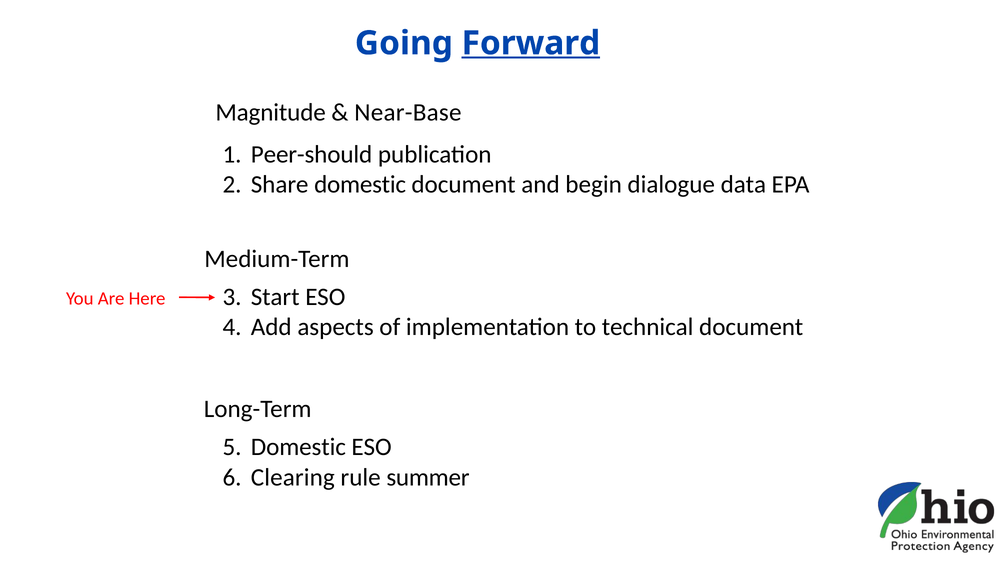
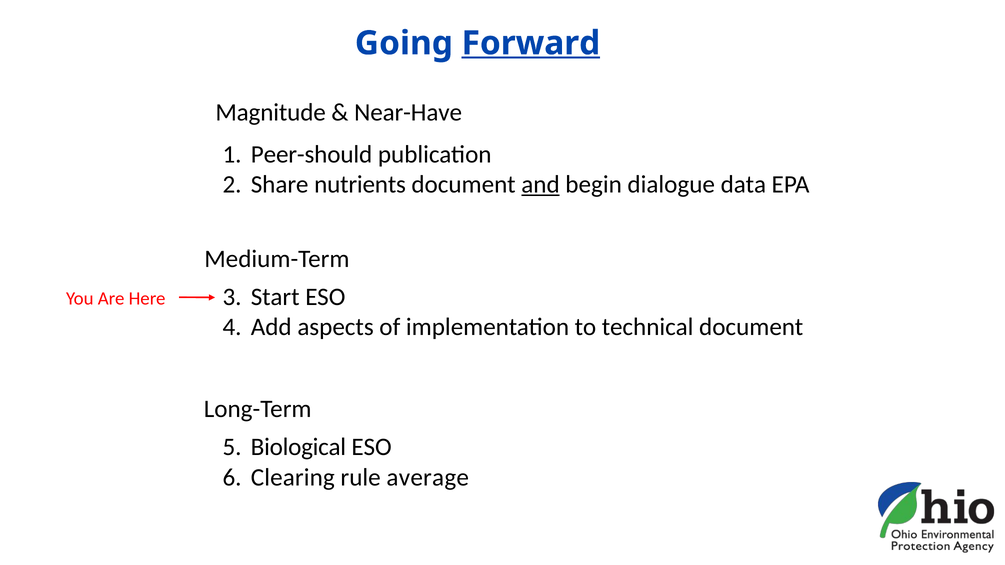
Near-Base: Near-Base -> Near-Have (408, 112)
Share domestic: domestic -> nutrients (360, 185)
and underline: none -> present (540, 185)
Domestic: Domestic -> Biological (298, 447)
summer: summer -> average (428, 478)
